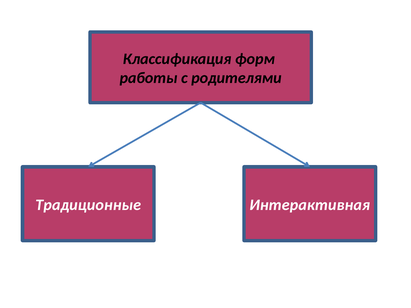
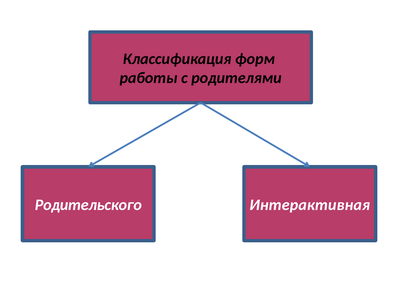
Традиционные: Традиционные -> Родительского (88, 205)
